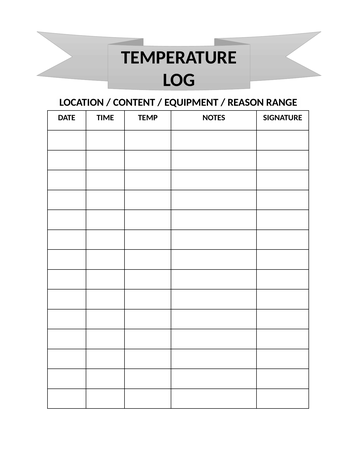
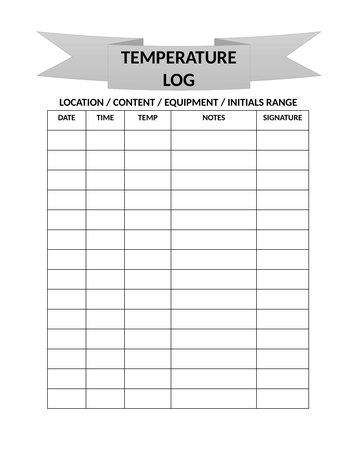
REASON: REASON -> INITIALS (246, 102)
